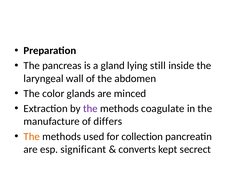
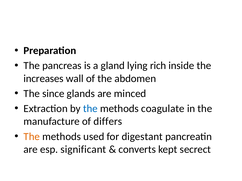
still: still -> rich (158, 66)
laryngeal: laryngeal -> increases (44, 79)
color: color -> since (53, 94)
the colour: purple -> blue (90, 109)
collection: collection -> digestant (142, 137)
